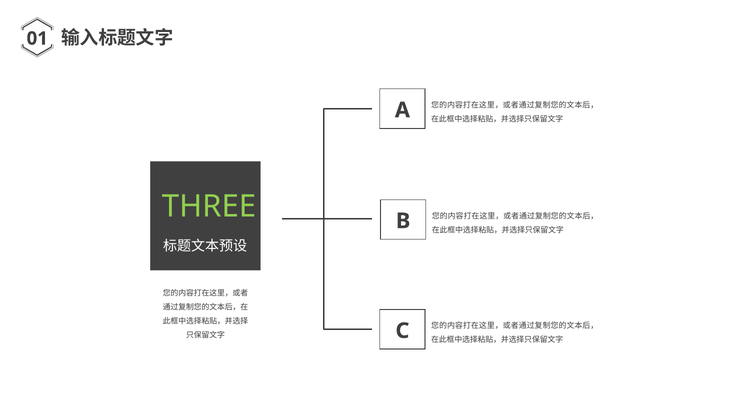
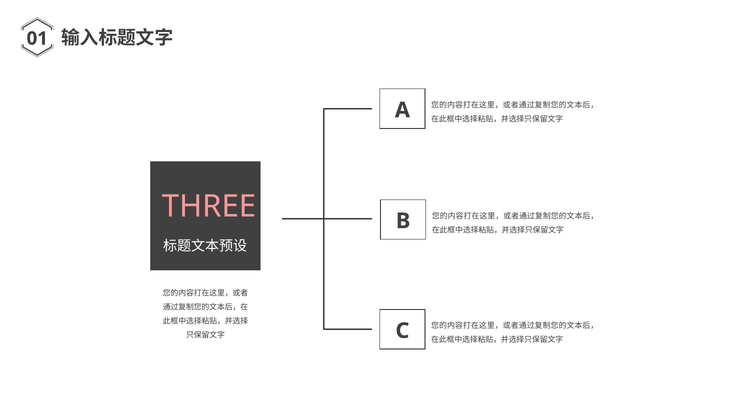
THREE colour: light green -> pink (209, 207)
